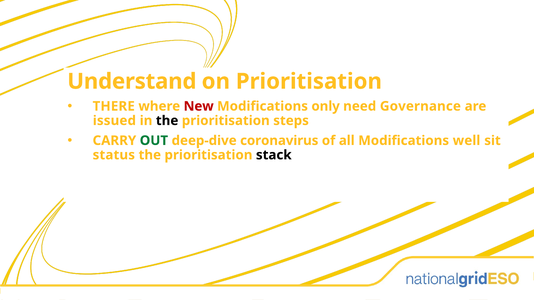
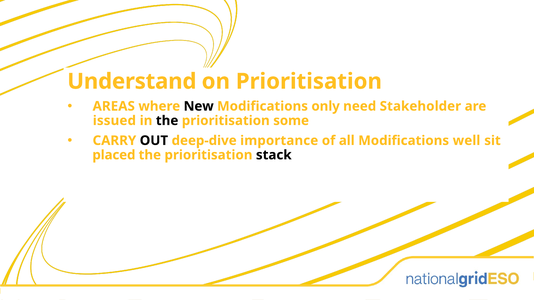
THERE: THERE -> AREAS (114, 106)
New colour: red -> black (199, 106)
Governance: Governance -> Stakeholder (420, 106)
steps: steps -> some (291, 121)
OUT colour: green -> black (154, 141)
coronavirus: coronavirus -> importance (279, 141)
status: status -> placed (114, 155)
